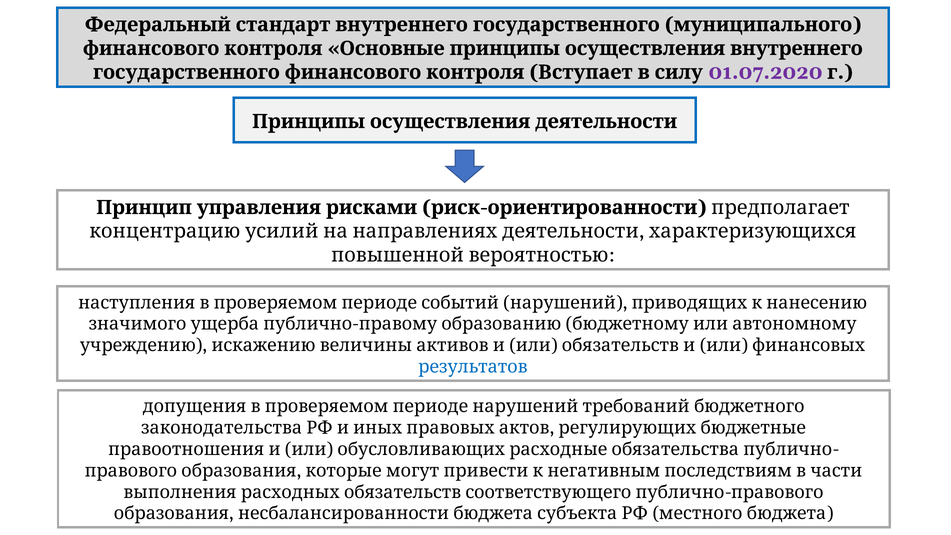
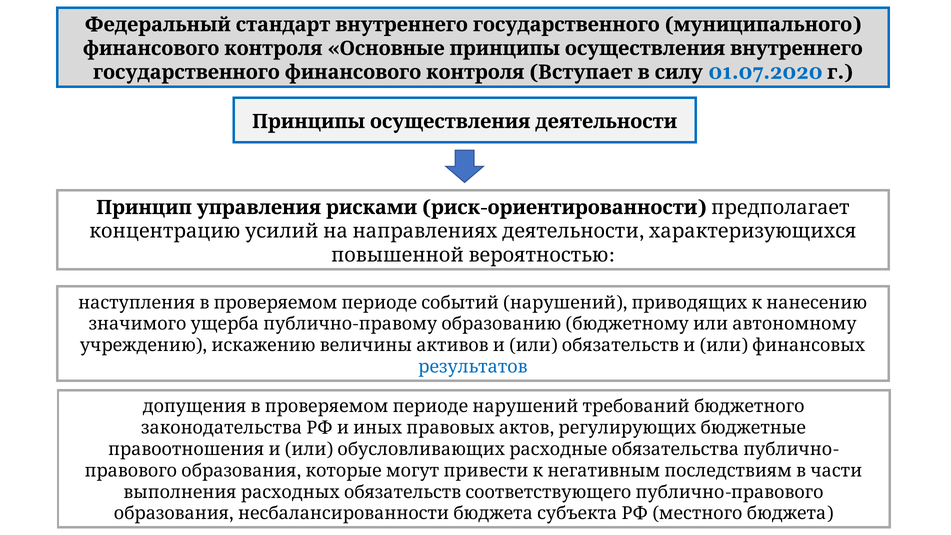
01.07.2020 colour: purple -> blue (765, 72)
